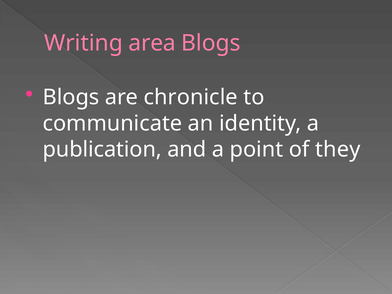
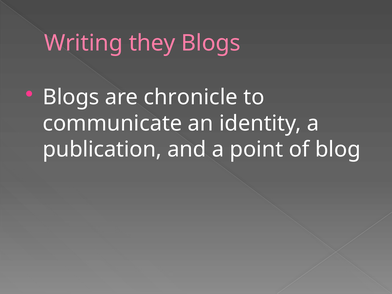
area: area -> they (152, 43)
they: they -> blog (338, 149)
